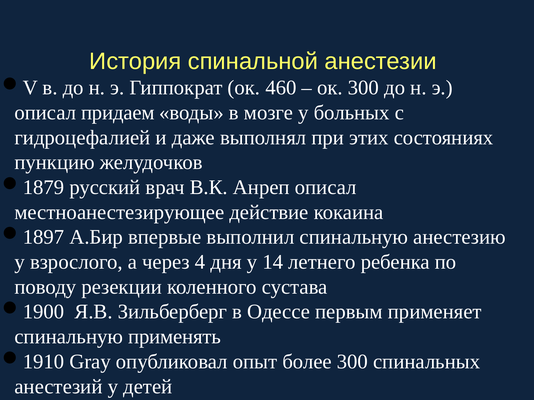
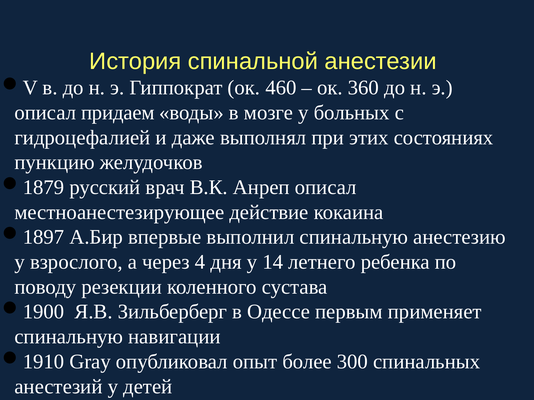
ок 300: 300 -> 360 (363, 88)
применять: применять -> навигации (174, 337)
